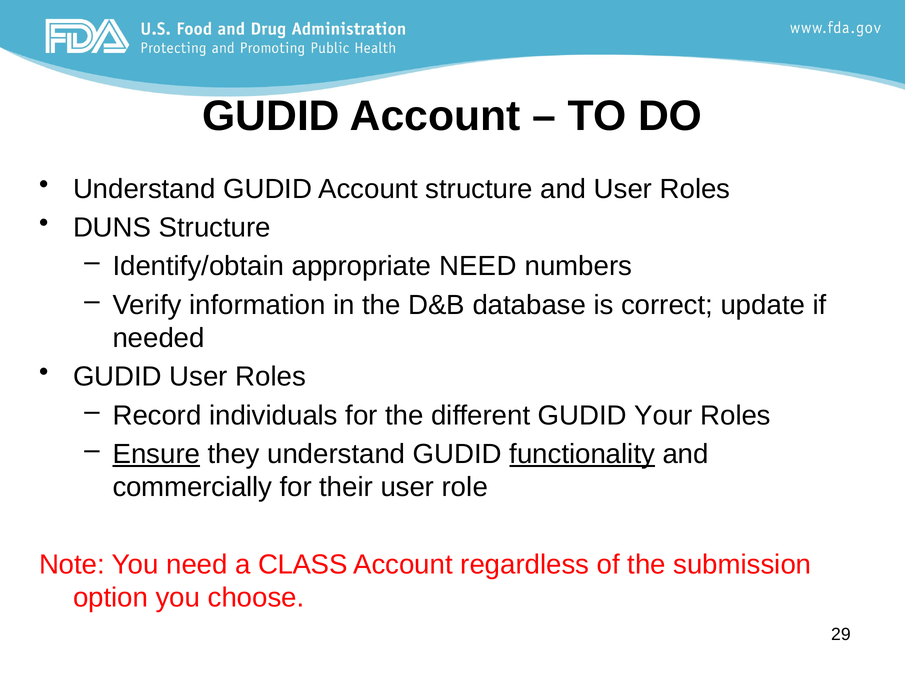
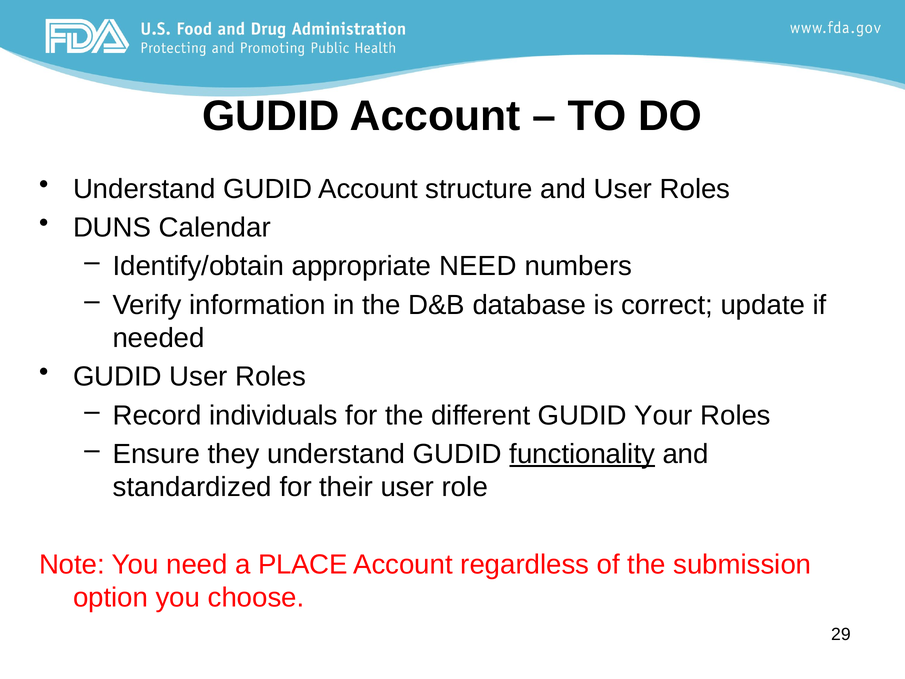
DUNS Structure: Structure -> Calendar (215, 227)
Ensure underline: present -> none (156, 454)
commercially: commercially -> standardized (192, 487)
CLASS: CLASS -> PLACE (303, 564)
